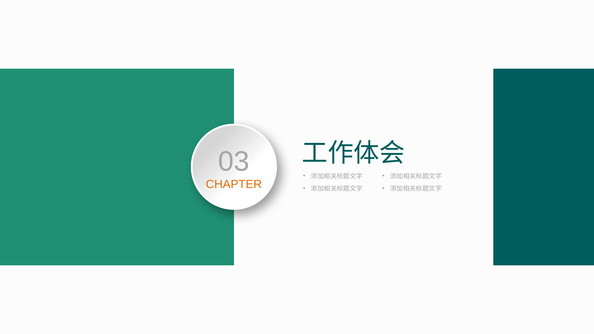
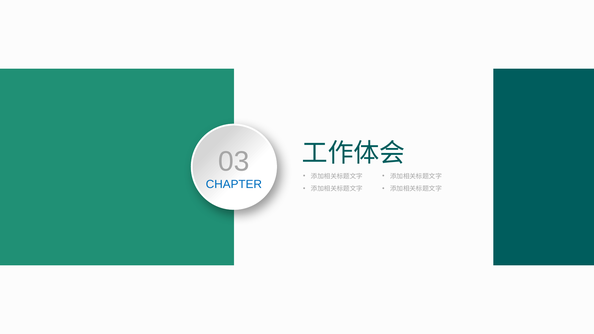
CHAPTER colour: orange -> blue (234, 185)
